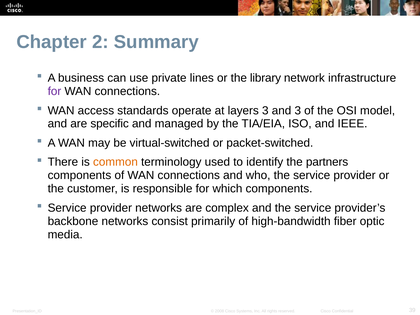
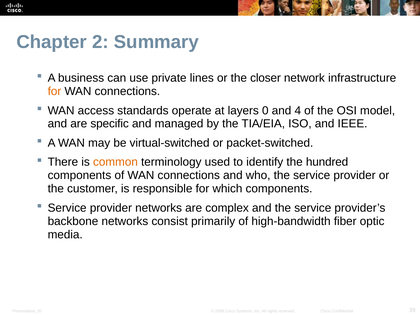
library: library -> closer (265, 78)
for colour: purple -> orange (54, 91)
layers 3: 3 -> 0 (265, 110)
and 3: 3 -> 4 (298, 110)
partners: partners -> hundred (327, 162)
